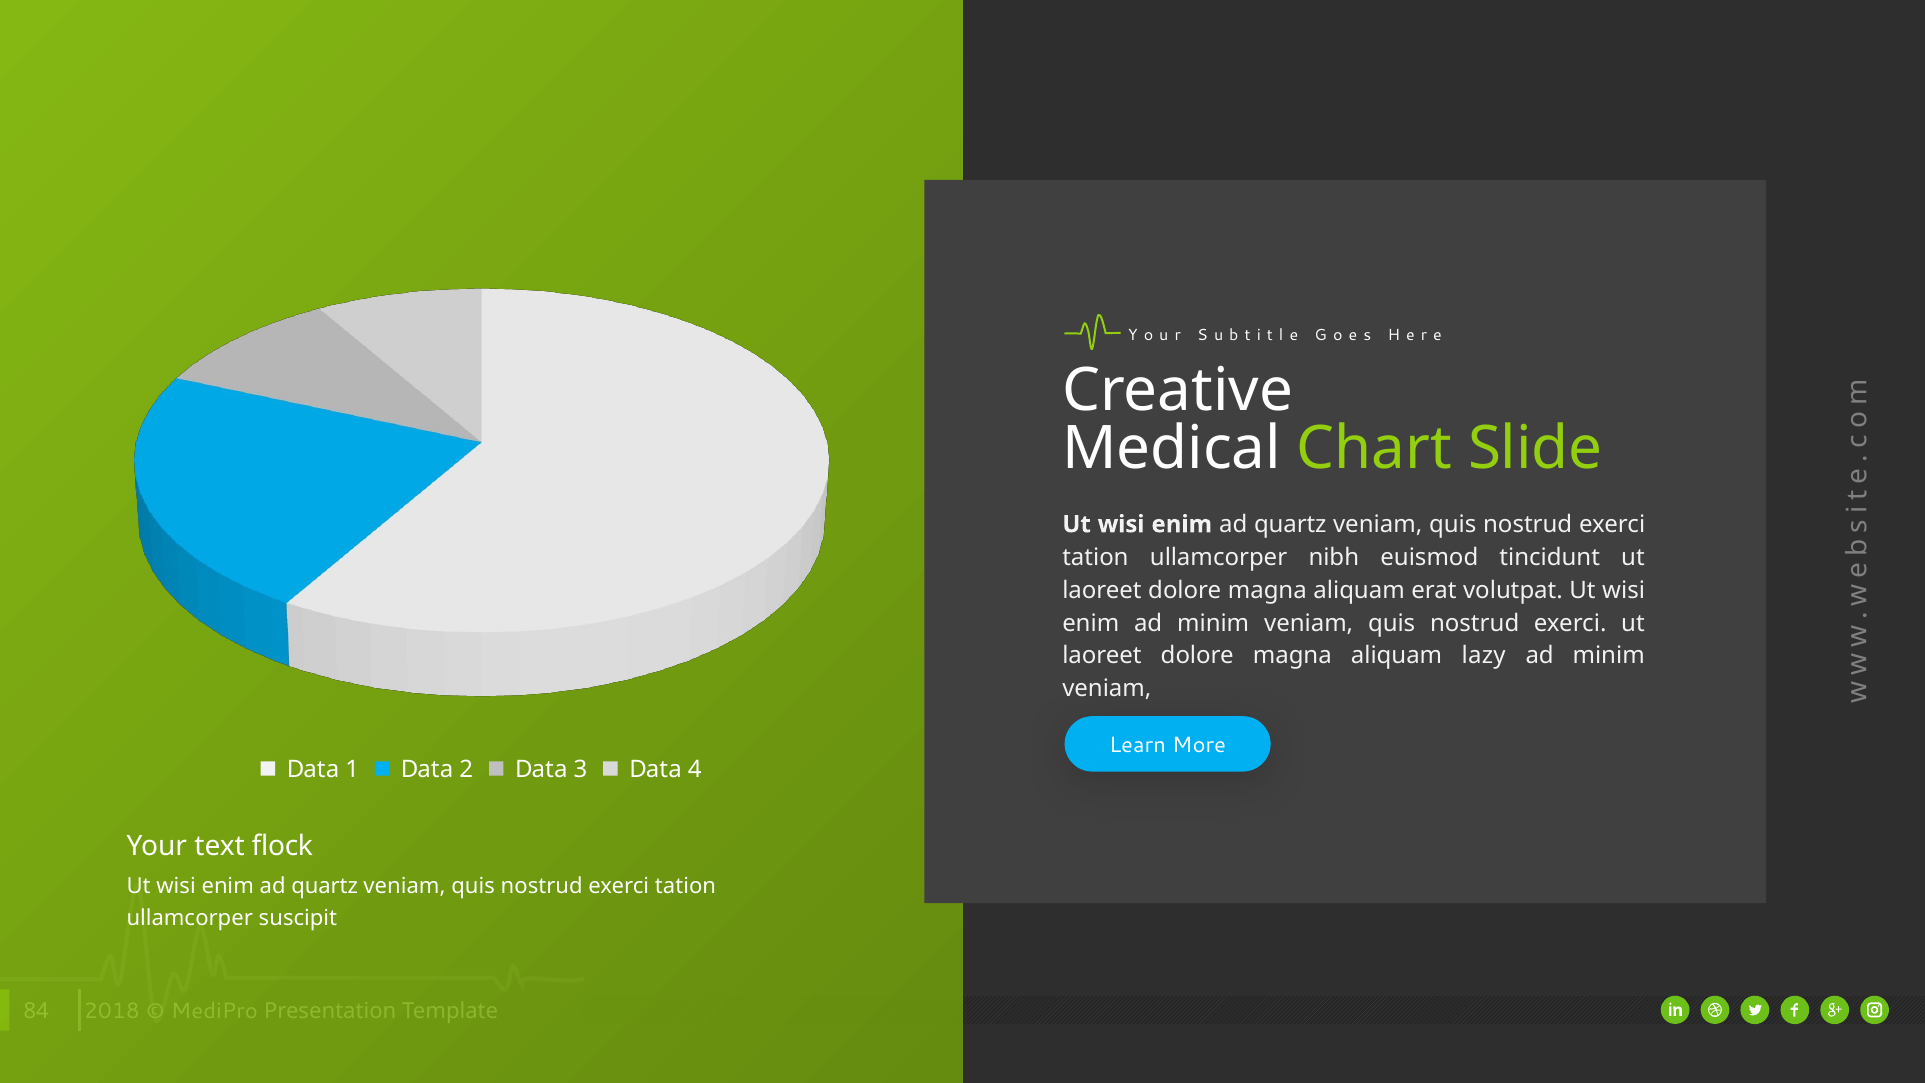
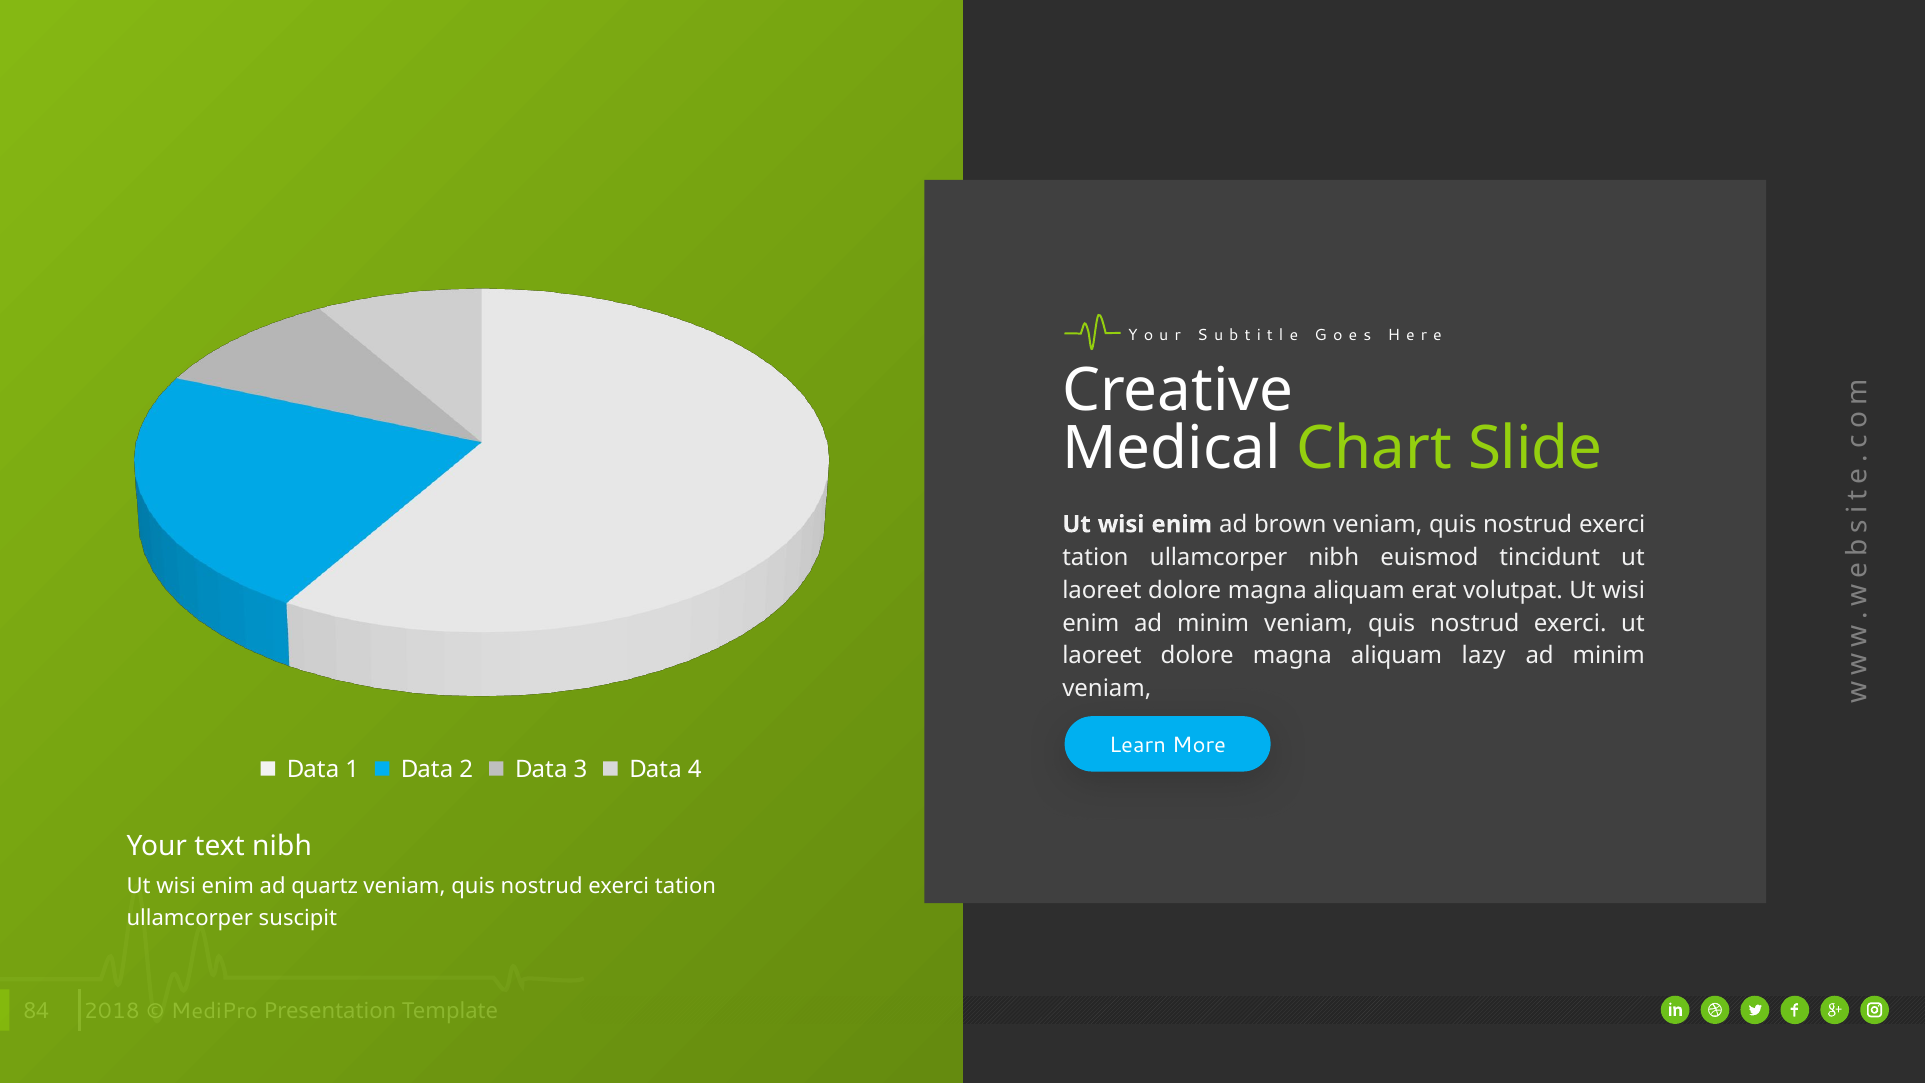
quartz: quartz -> brown (1290, 524)
text flock: flock -> nibh (282, 846)
